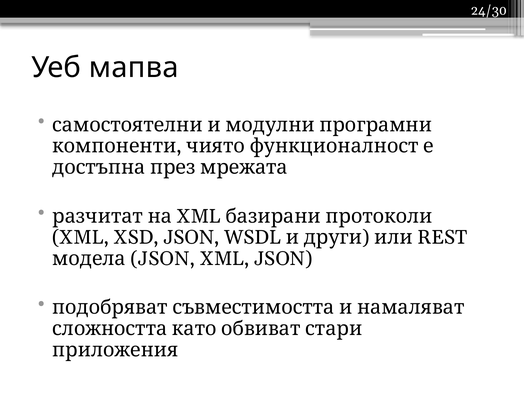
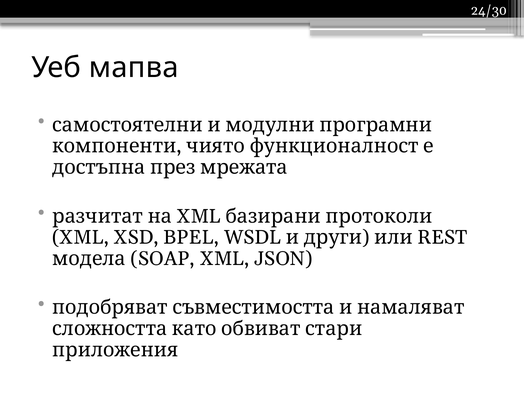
XSD JSON: JSON -> BPEL (191, 237)
модела JSON: JSON -> SOAP (166, 259)
